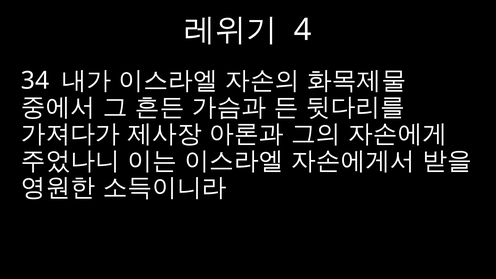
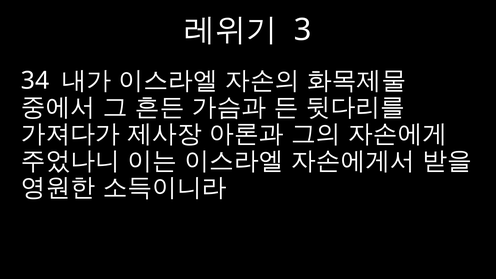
4: 4 -> 3 (303, 30)
